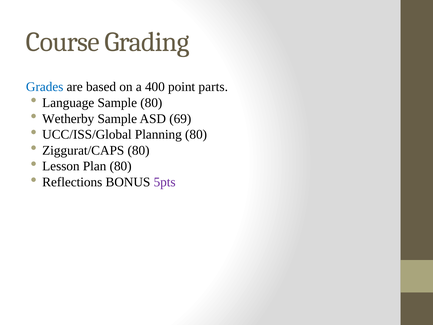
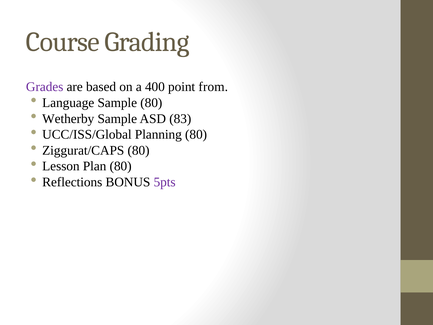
Grades colour: blue -> purple (45, 87)
parts: parts -> from (213, 87)
69: 69 -> 83 (180, 119)
